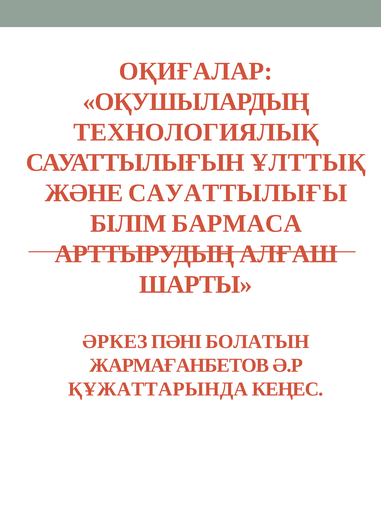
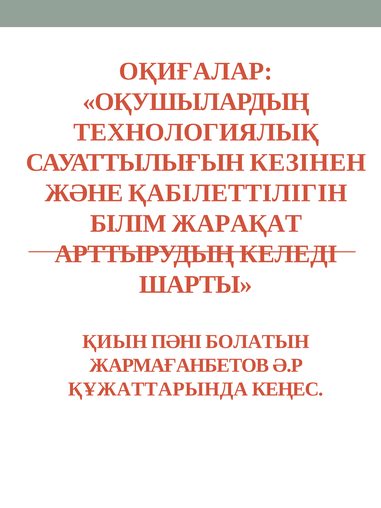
ҰЛТТЫҚ: ҰЛТТЫҚ -> КЕЗІНЕН (308, 163)
САУАТТЫЛЫҒЫ: САУАТТЫЛЫҒЫ -> ҚАБІЛЕТТІЛІГІН (238, 193)
БАРМАСА: БАРМАСА -> ЖАРАҚАТ (237, 224)
АЛҒАШ: АЛҒАШ -> КЕЛЕДІ (288, 254)
ӘРКЕЗ: ӘРКЕЗ -> ҚИЫН (115, 342)
